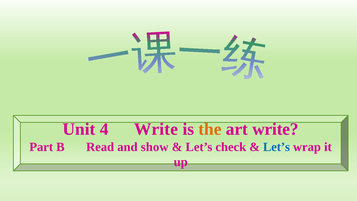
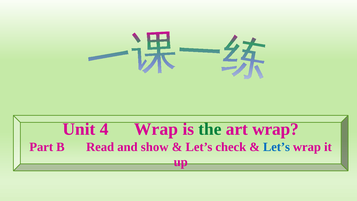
4 Write: Write -> Wrap (156, 129)
the colour: orange -> green (210, 129)
art write: write -> wrap (275, 129)
